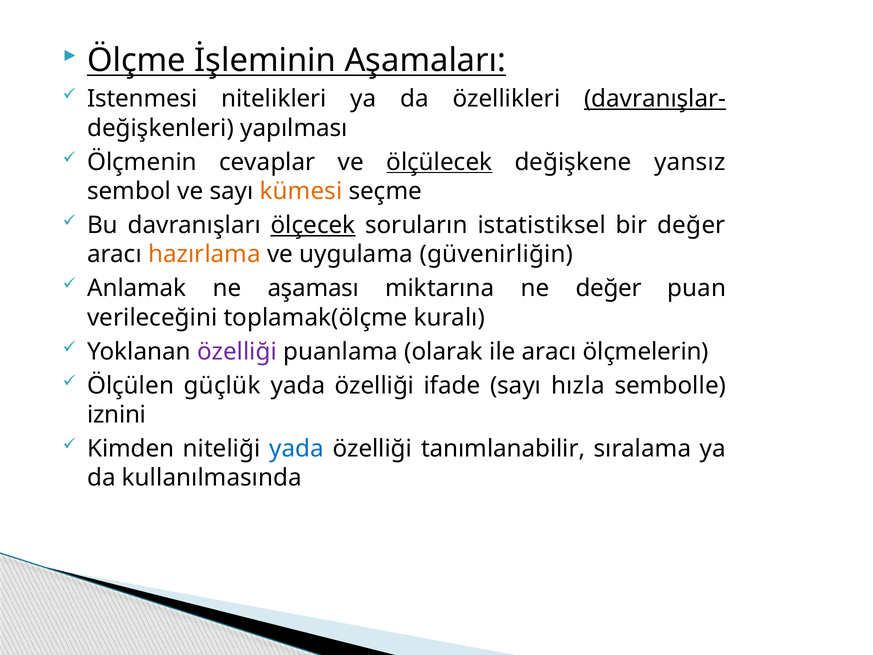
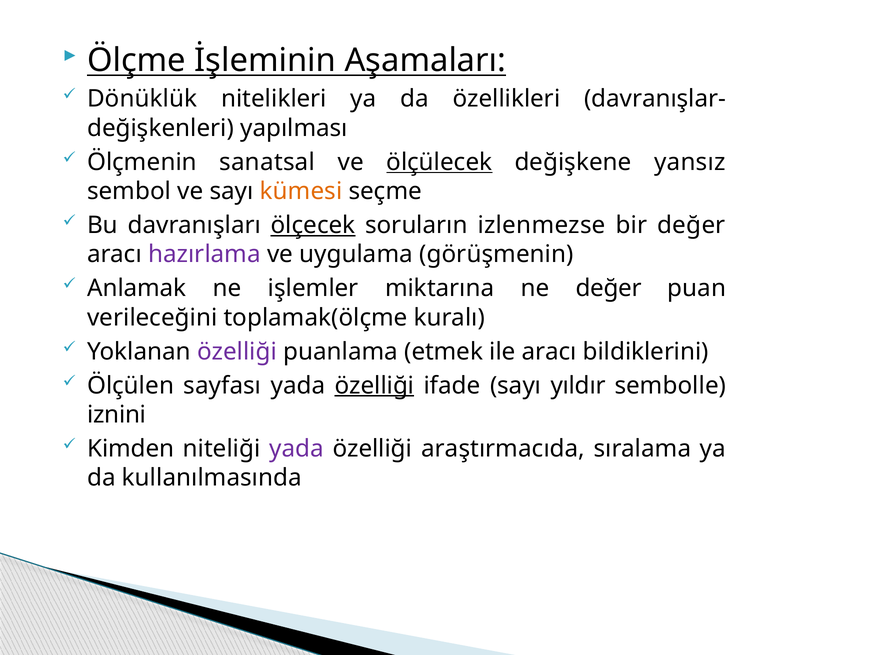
Istenmesi: Istenmesi -> Dönüklük (142, 99)
davranışlar- underline: present -> none (655, 99)
cevaplar: cevaplar -> sanatsal (267, 162)
istatistiksel: istatistiksel -> izlenmezse (542, 225)
hazırlama colour: orange -> purple (204, 254)
güvenirliğin: güvenirliğin -> görüşmenin (496, 254)
aşaması: aşaması -> işlemler (313, 288)
olarak: olarak -> etmek (444, 351)
ölçmelerin: ölçmelerin -> bildiklerini (646, 351)
güçlük: güçlük -> sayfası (222, 385)
özelliği underline: none -> present (374, 385)
hızla: hızla -> yıldır (578, 385)
yada colour: blue -> purple (297, 449)
tanımlanabilir: tanımlanabilir -> araştırmacıda (503, 449)
